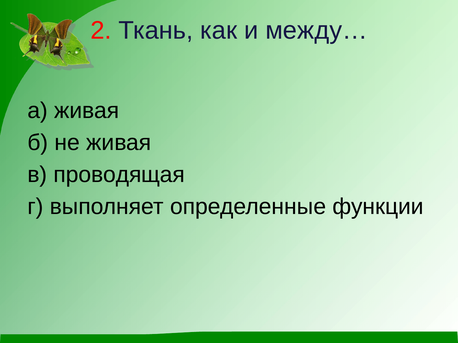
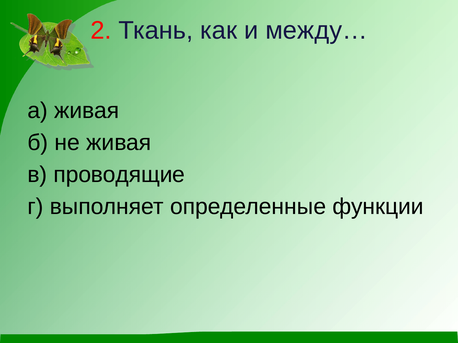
проводящая: проводящая -> проводящие (119, 175)
